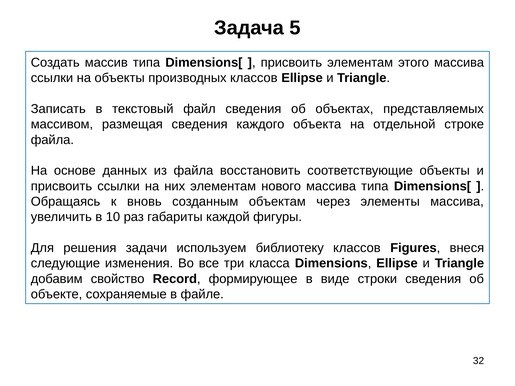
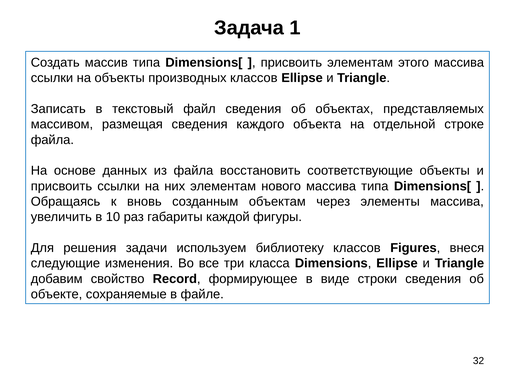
5: 5 -> 1 (295, 28)
